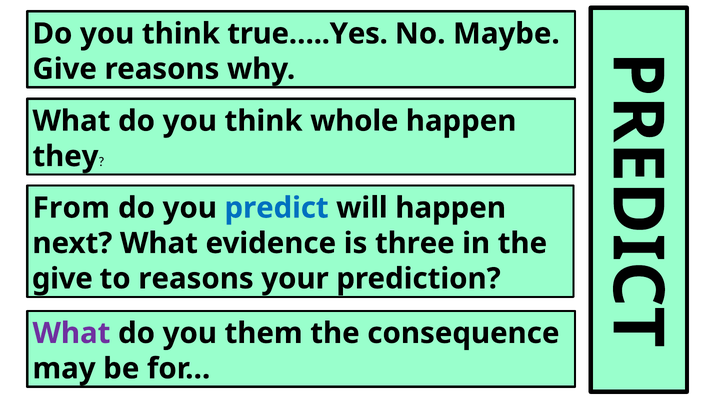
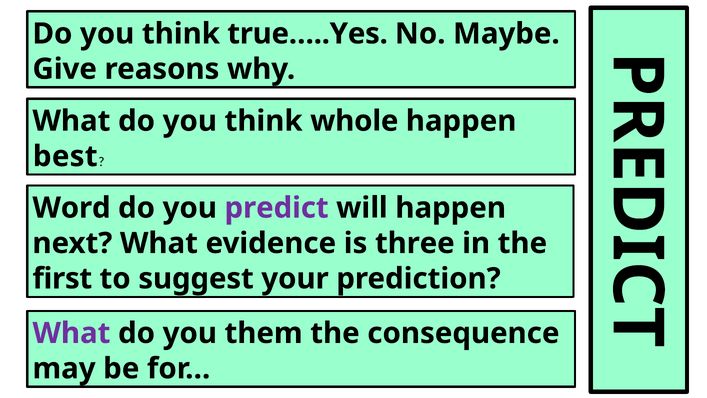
they: they -> best (65, 156)
From: From -> Word (72, 208)
predict colour: blue -> purple (277, 208)
give: give -> first (62, 278)
to reasons: reasons -> suggest (196, 278)
